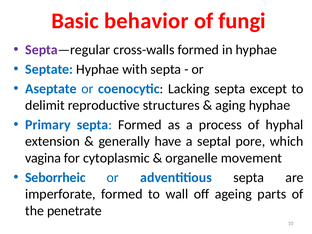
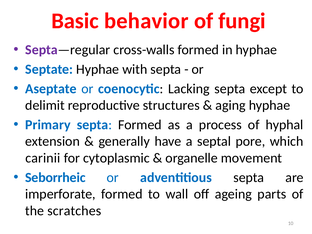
vagina: vagina -> carinii (43, 158)
penetrate: penetrate -> scratches (74, 211)
